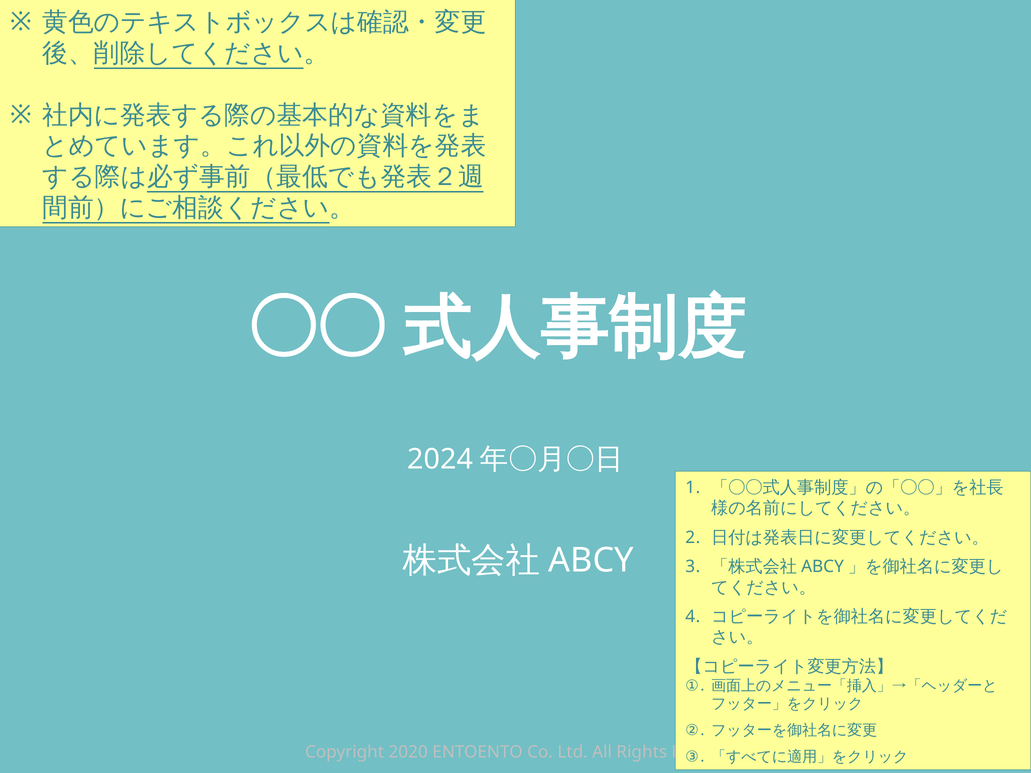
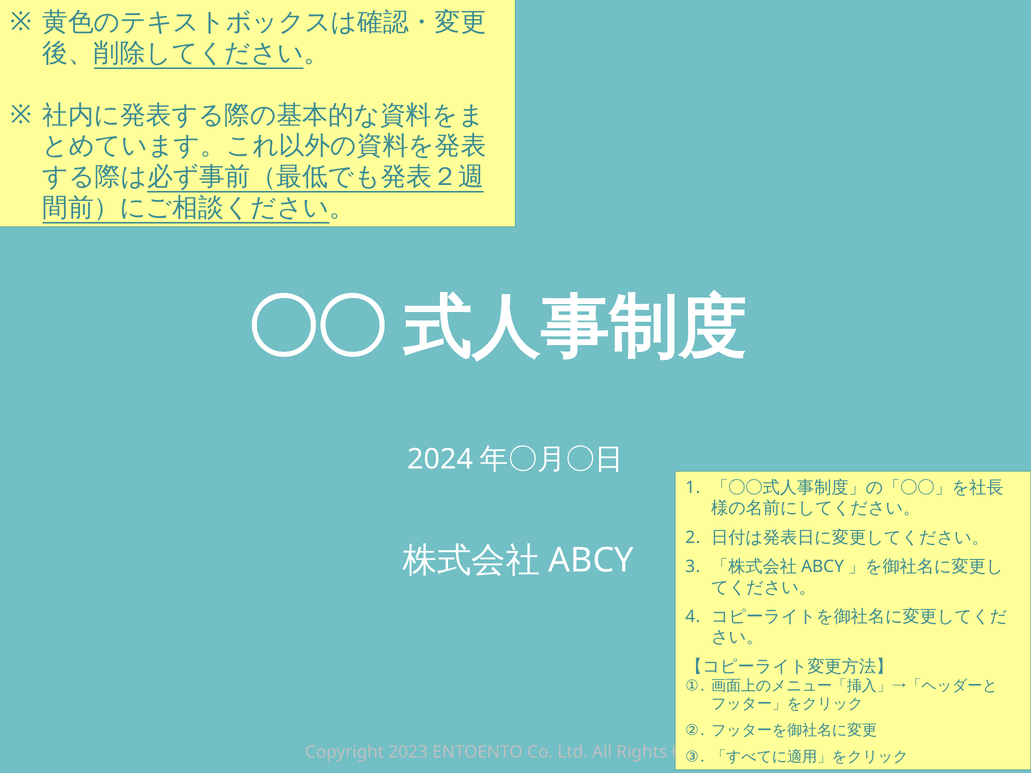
2020: 2020 -> 2023 (408, 752)
